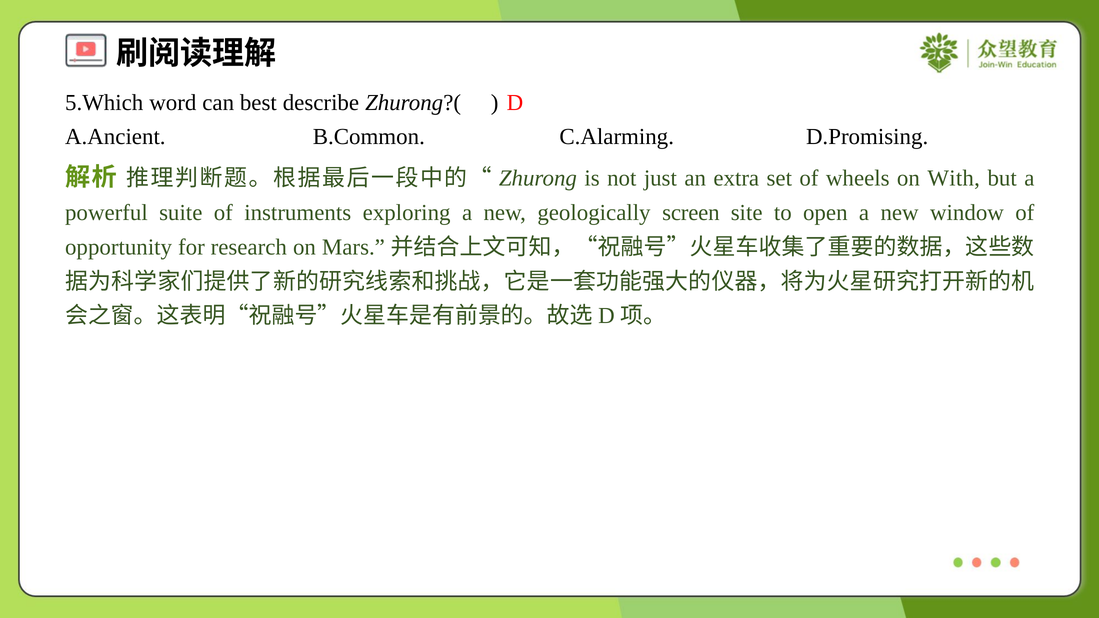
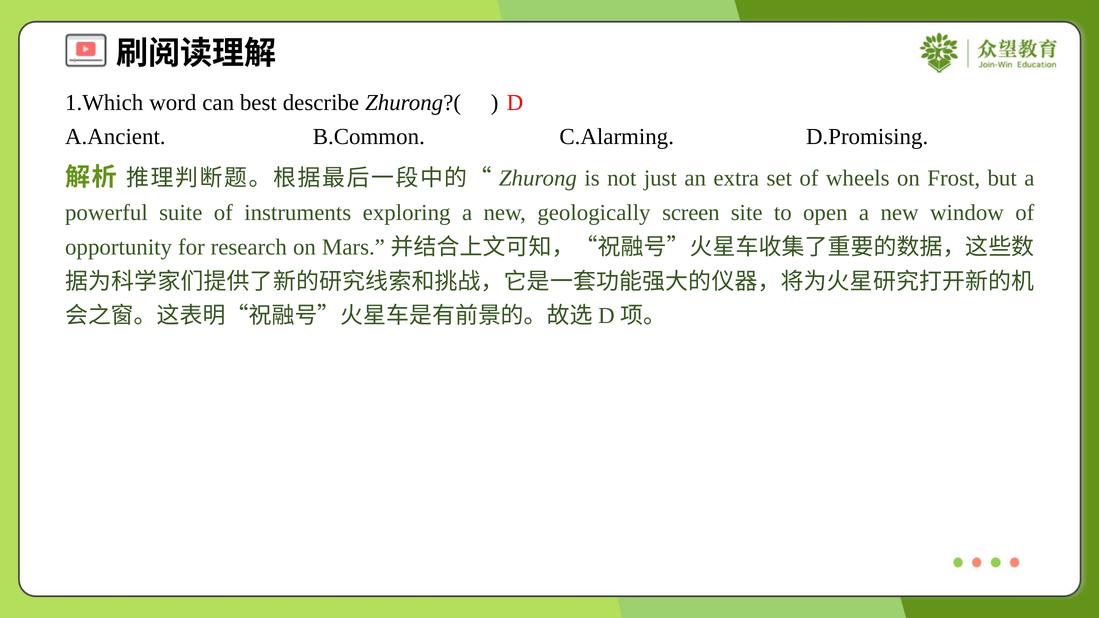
5.Which: 5.Which -> 1.Which (104, 103)
With: With -> Frost (954, 178)
